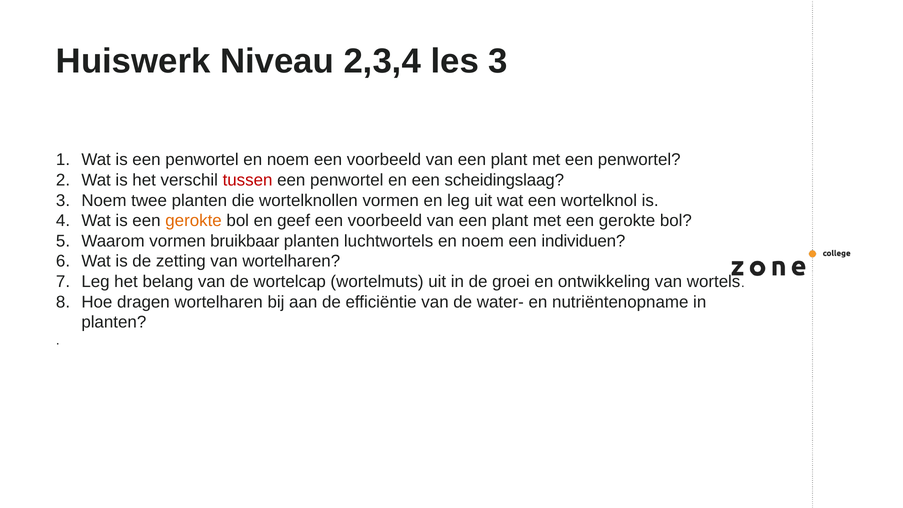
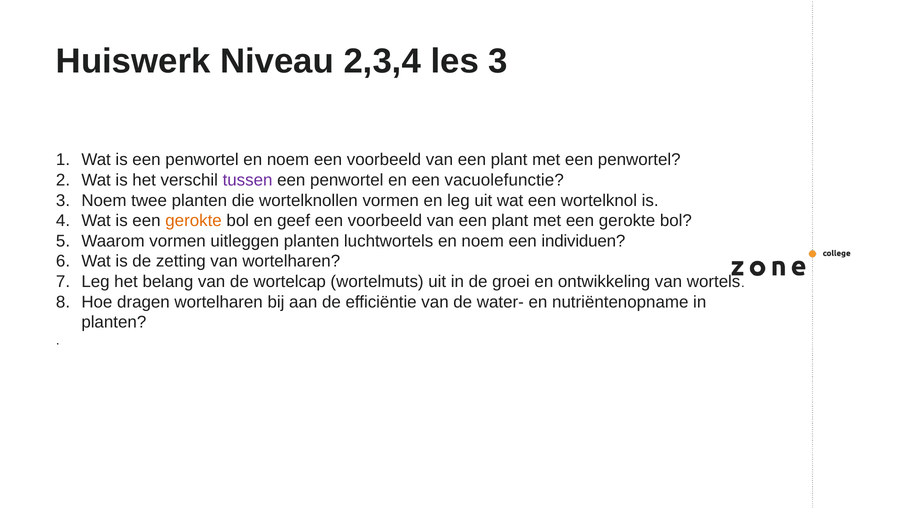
tussen colour: red -> purple (248, 180)
scheidingslaag: scheidingslaag -> vacuolefunctie (504, 180)
bruikbaar: bruikbaar -> uitleggen (245, 241)
